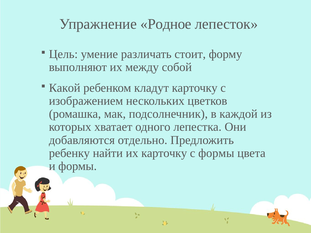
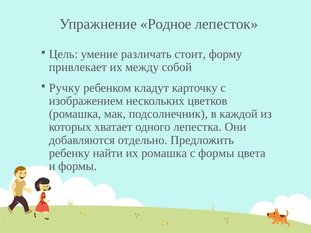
выполняют: выполняют -> привлекает (78, 67)
Какой: Какой -> Ручку (65, 88)
их карточку: карточку -> ромашка (164, 153)
